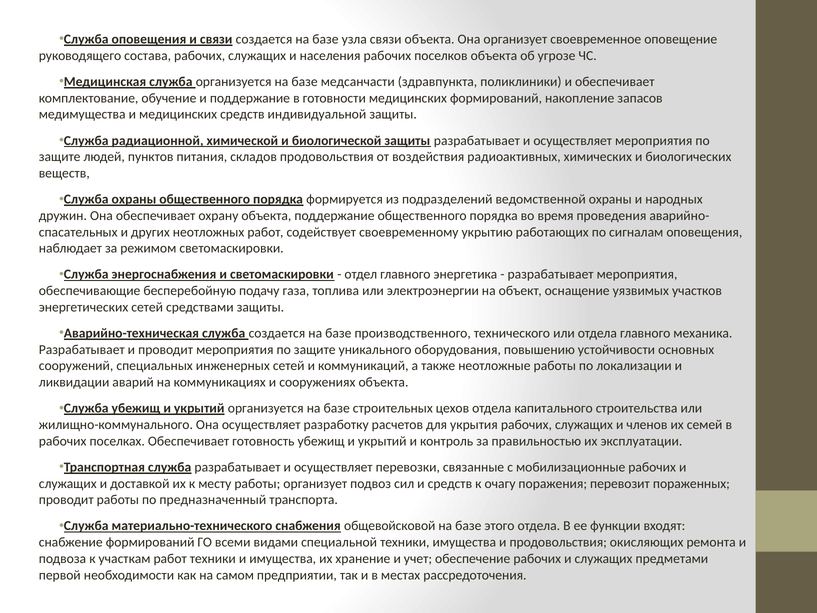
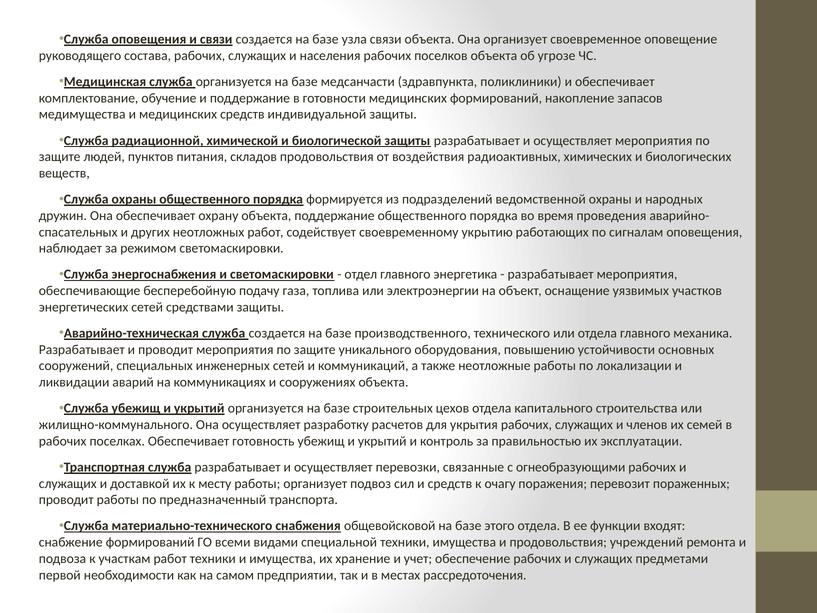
мобилизационные: мобилизационные -> огнеобразующими (571, 467)
окисляющих: окисляющих -> учреждений (647, 542)
